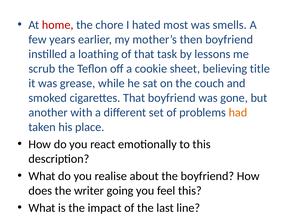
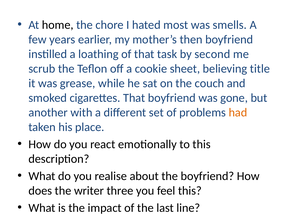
home colour: red -> black (58, 25)
lessons: lessons -> second (212, 54)
going: going -> three (120, 191)
